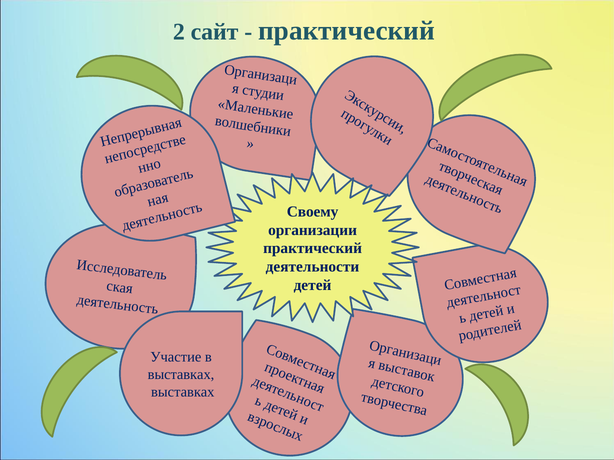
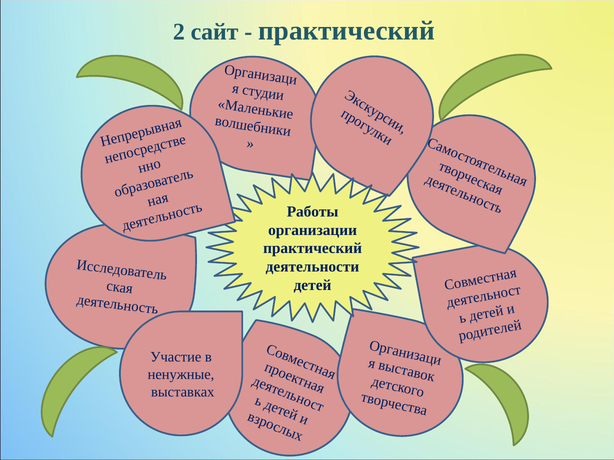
Своему: Своему -> Работы (313, 212)
выставках: выставках -> ненужные (181, 375)
